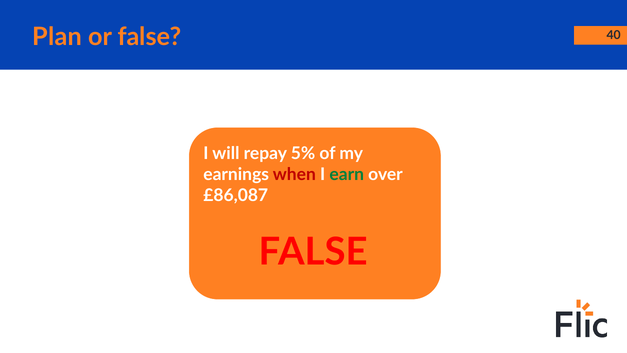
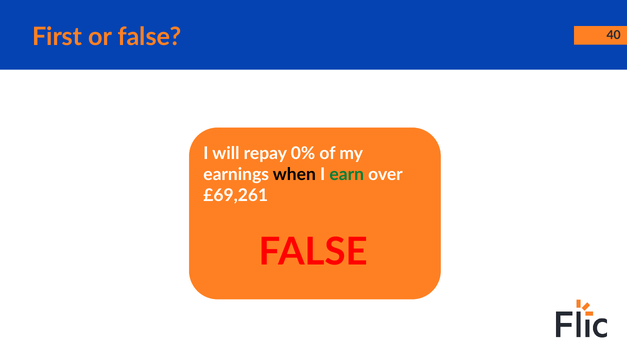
Plan: Plan -> First (57, 37)
5%: 5% -> 0% (303, 153)
when colour: red -> black (294, 174)
£86,087: £86,087 -> £69,261 (236, 195)
